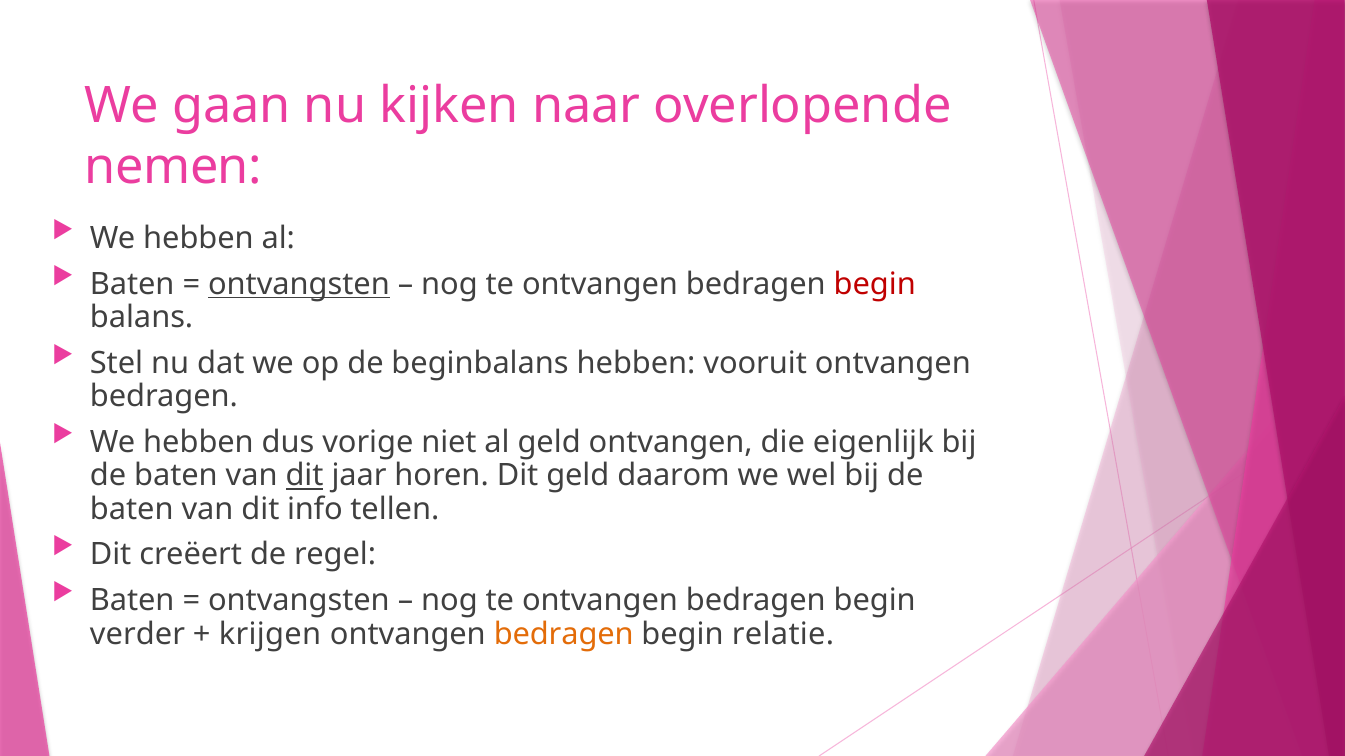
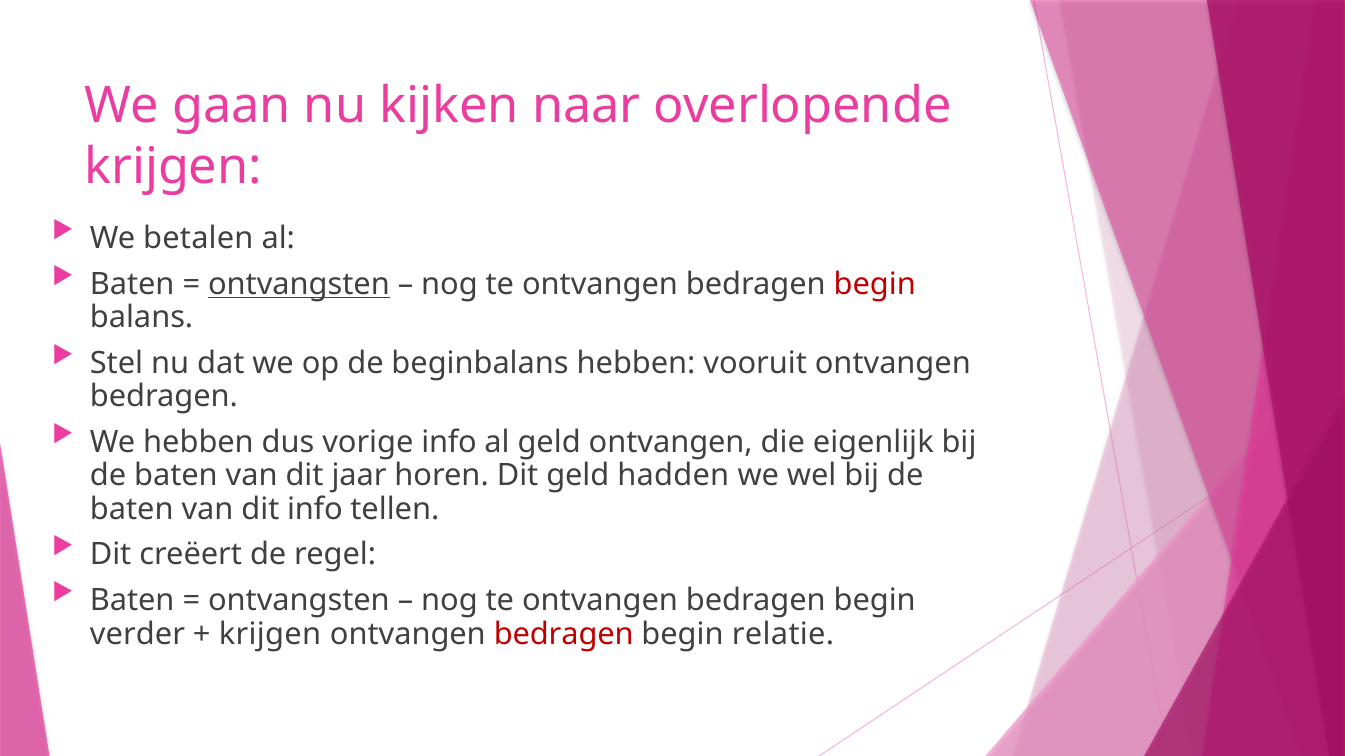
nemen: nemen -> krijgen (173, 167)
hebben: hebben -> betalen (198, 239)
vorige niet: niet -> info (449, 443)
dit underline: present -> none (305, 476)
daarom: daarom -> hadden (673, 476)
bedragen colour: orange -> red (564, 634)
